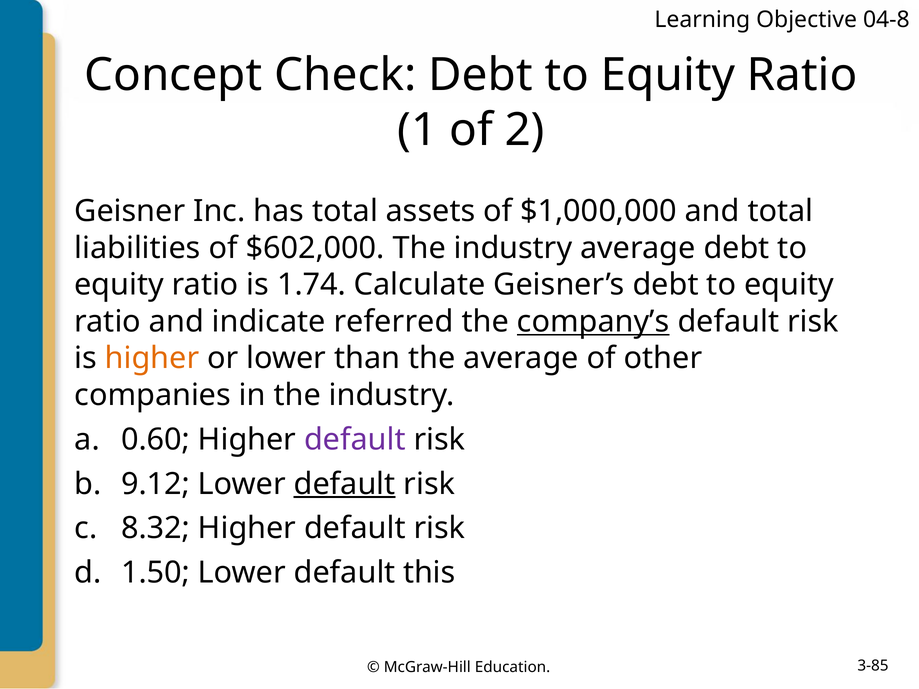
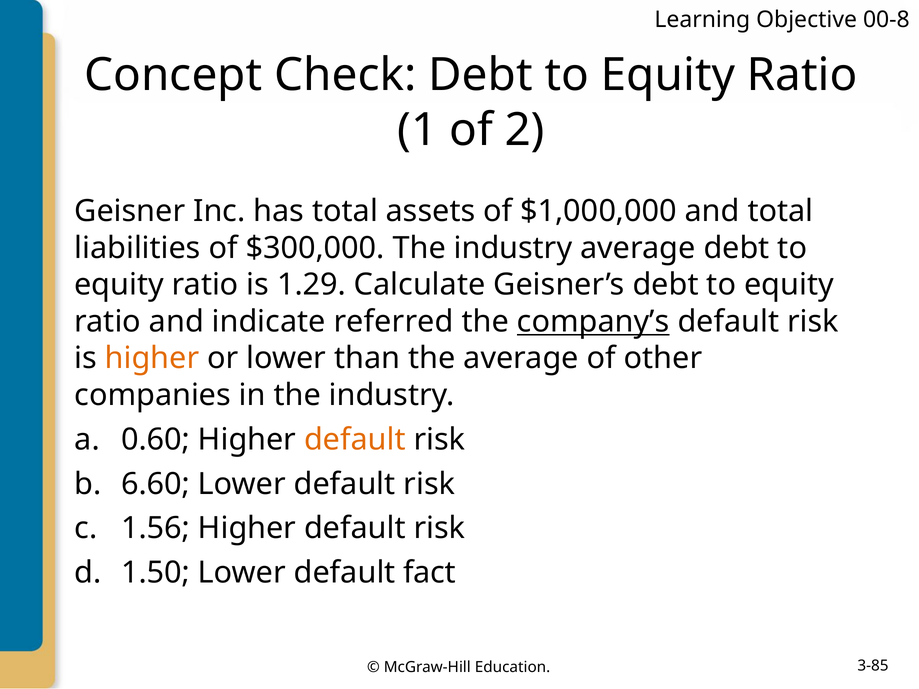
04-8: 04-8 -> 00-8 (886, 20)
$602,000: $602,000 -> $300,000 (315, 248)
1.74: 1.74 -> 1.29 (312, 285)
default colour: purple -> orange (355, 440)
9.12: 9.12 -> 6.60 (155, 484)
default underline: present -> none (345, 484)
8.32: 8.32 -> 1.56 (155, 529)
this: this -> fact (429, 573)
